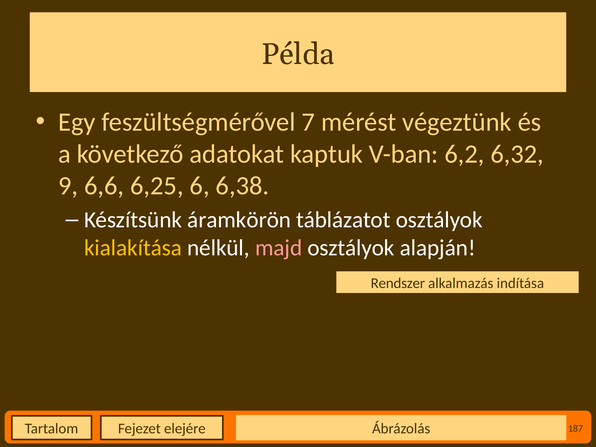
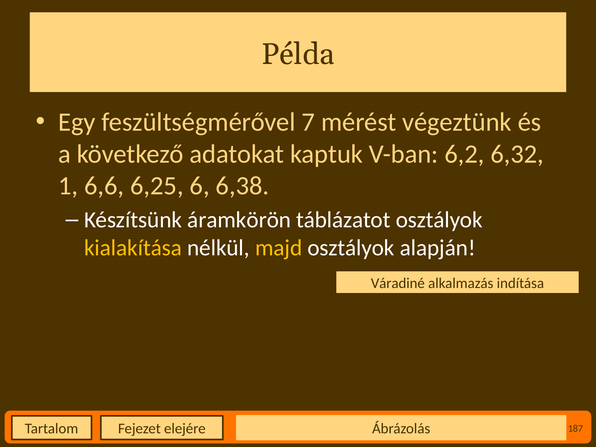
9: 9 -> 1 (68, 186)
majd colour: pink -> yellow (279, 248)
Rendszer: Rendszer -> Váradiné (398, 283)
